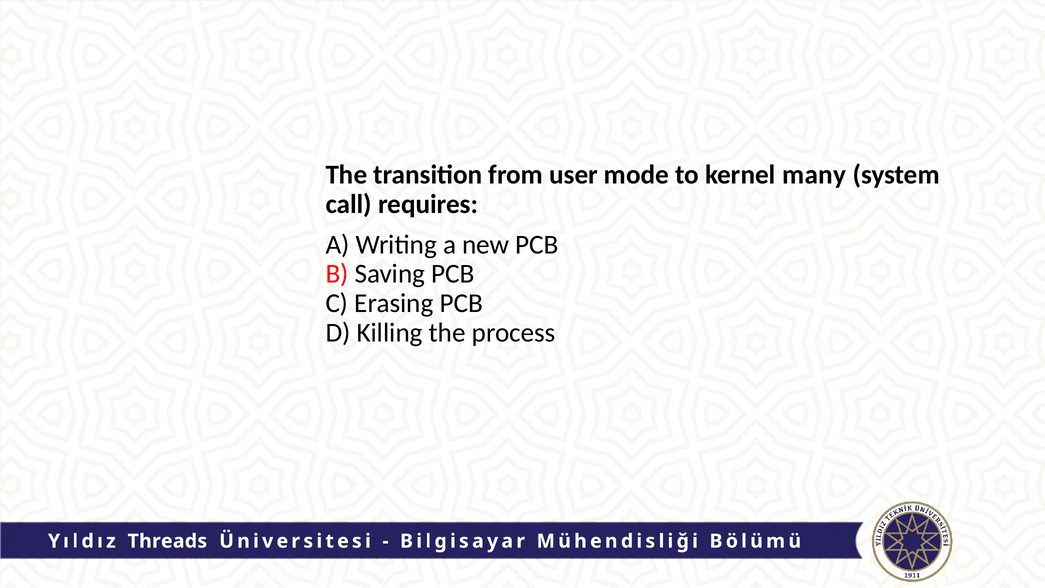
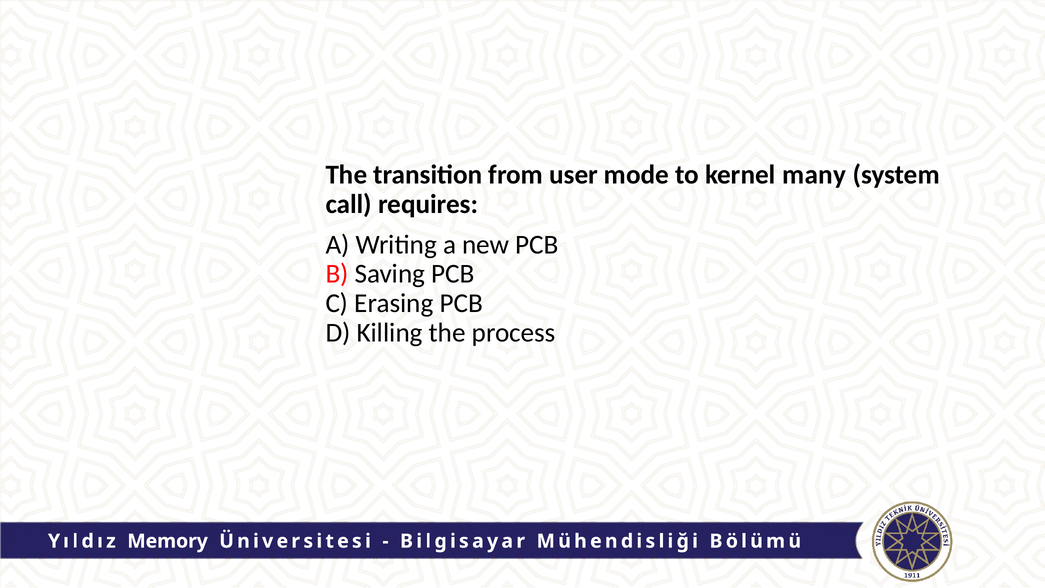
Threads: Threads -> Memory (168, 541)
